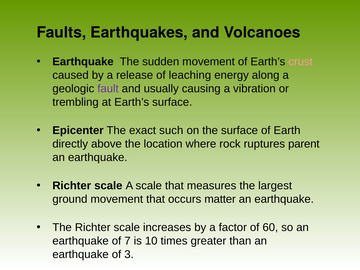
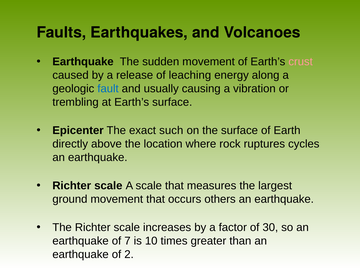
fault colour: purple -> blue (108, 89)
parent: parent -> cycles (304, 144)
matter: matter -> others (220, 199)
60: 60 -> 30 (270, 228)
3: 3 -> 2 (129, 255)
